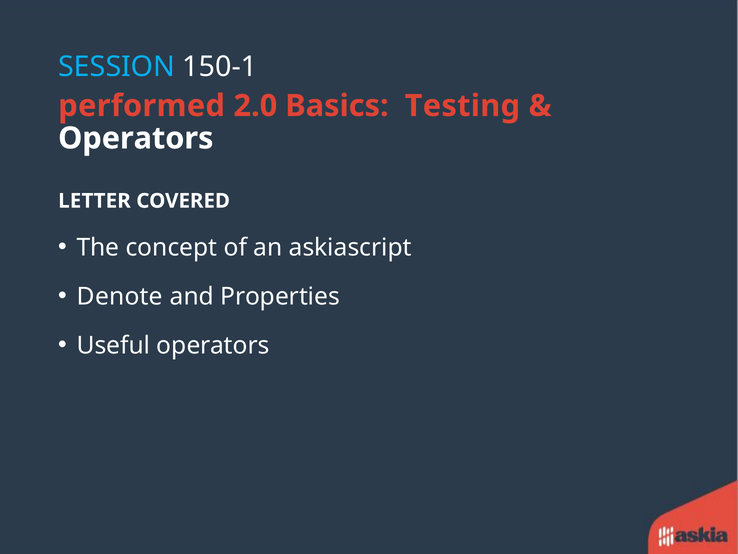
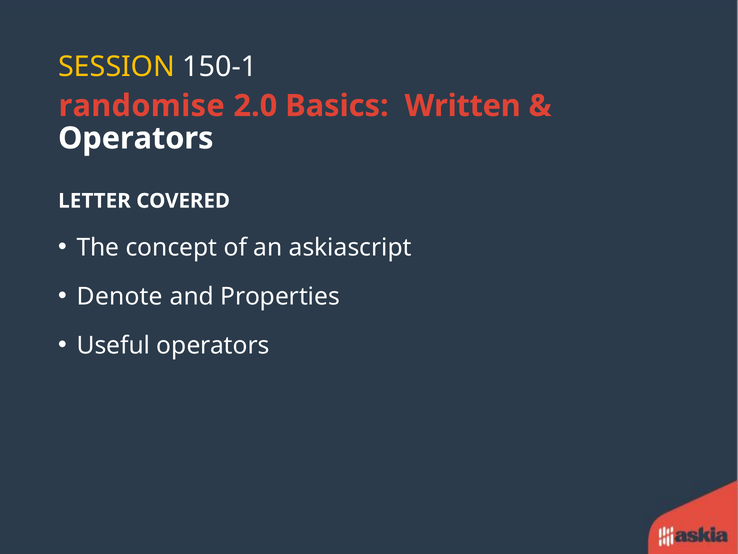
SESSION colour: light blue -> yellow (117, 67)
performed: performed -> randomise (142, 106)
Testing: Testing -> Written (463, 106)
